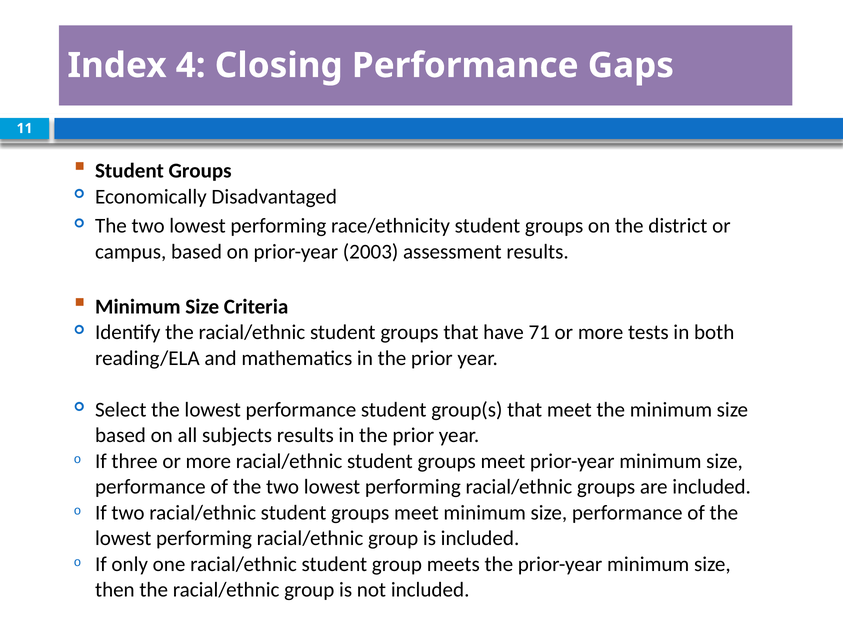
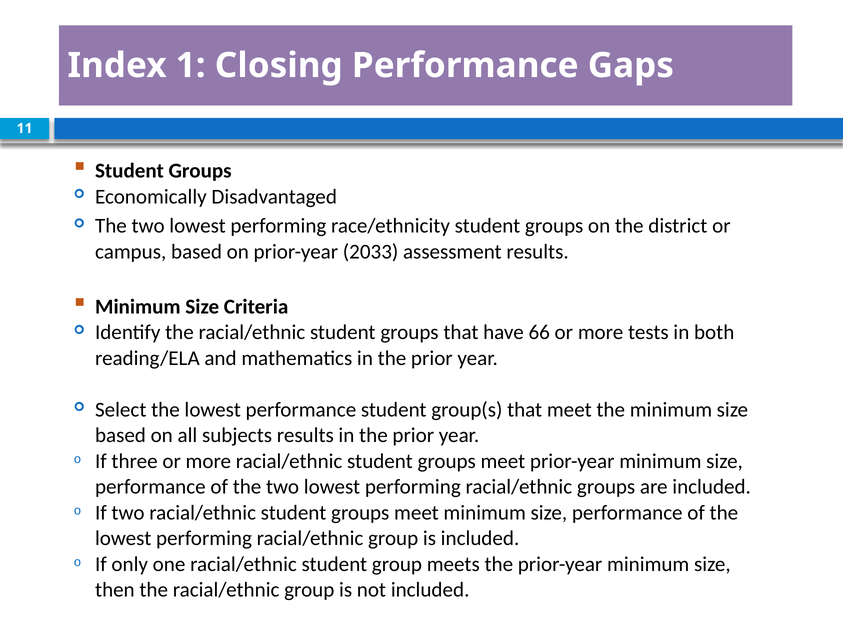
4: 4 -> 1 (191, 66)
2003: 2003 -> 2033 (371, 252)
71: 71 -> 66 (539, 333)
